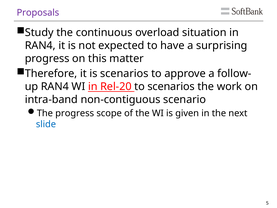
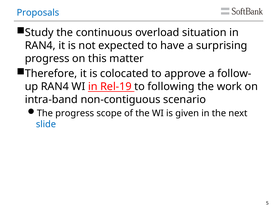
Proposals colour: purple -> blue (38, 13)
is scenarios: scenarios -> colocated (124, 73)
Rel-20: Rel-20 -> Rel-19 (116, 86)
to scenarios: scenarios -> following (171, 86)
